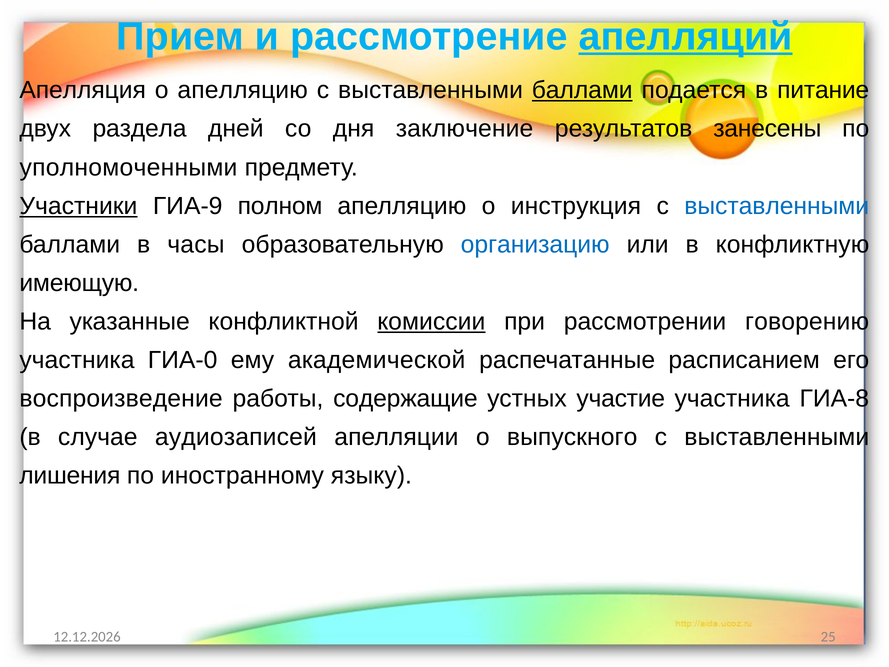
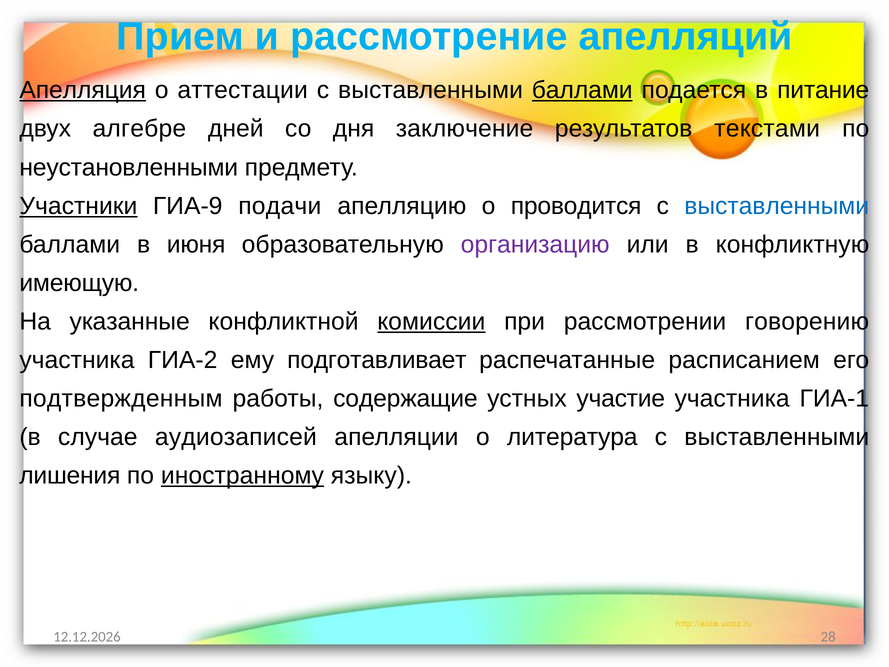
апелляций underline: present -> none (686, 37)
Апелляция underline: none -> present (83, 90)
о апелляцию: апелляцию -> аттестации (243, 90)
раздела: раздела -> алгебре (139, 129)
занесены: занесены -> текстами (767, 129)
уполномоченными: уполномоченными -> неустановленными (129, 167)
полном: полном -> подачи (280, 206)
инструкция: инструкция -> проводится (576, 206)
часы: часы -> июня (196, 244)
организацию colour: blue -> purple (535, 244)
ГИА-0: ГИА-0 -> ГИА-2 (183, 360)
академической: академической -> подготавливает (377, 360)
воспроизведение: воспроизведение -> подтвержденным (121, 399)
ГИА-8: ГИА-8 -> ГИА-1 (834, 399)
выпускного: выпускного -> литература (572, 437)
иностранному underline: none -> present (242, 476)
25: 25 -> 28 (828, 637)
